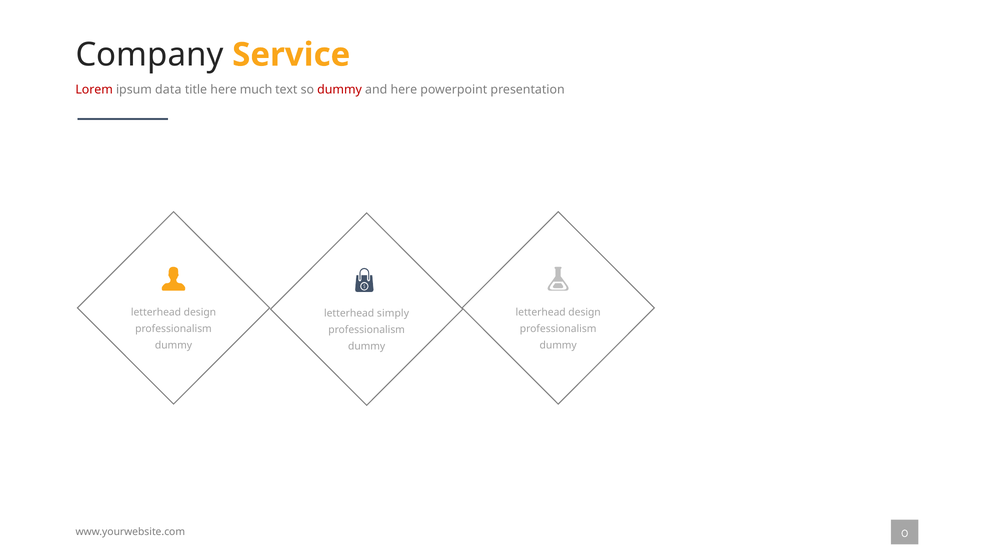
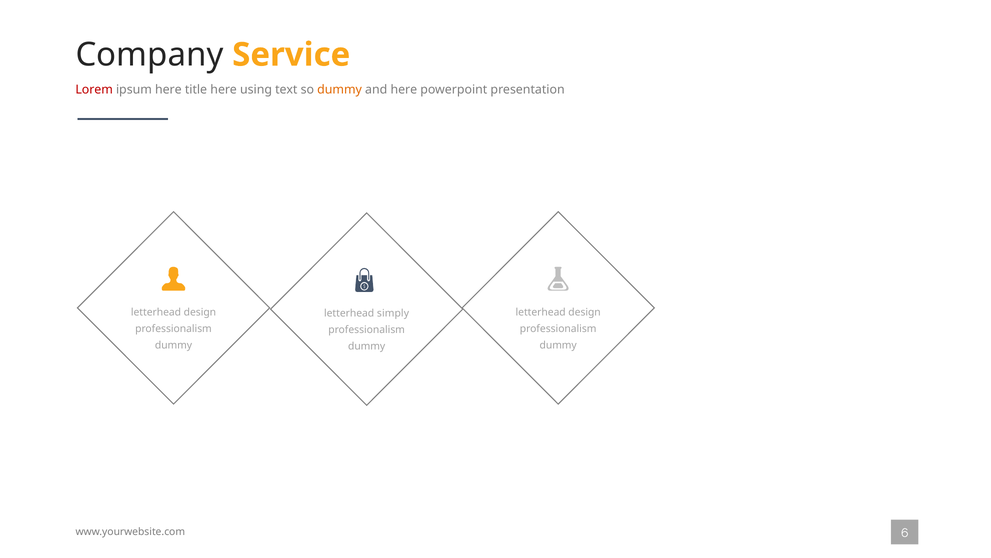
ipsum data: data -> here (168, 90)
much: much -> using (256, 90)
dummy colour: red -> orange (340, 90)
0: 0 -> 6 (905, 532)
